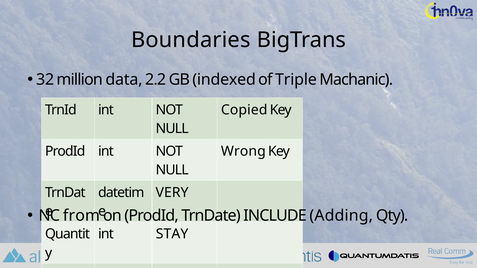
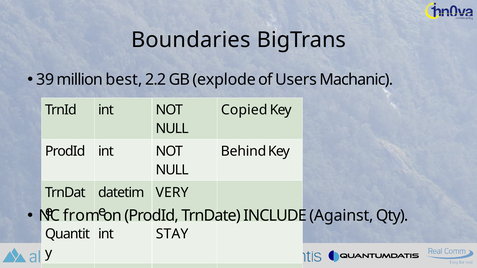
32: 32 -> 39 (45, 80)
data: data -> best (124, 80)
indexed: indexed -> explode (224, 80)
Triple: Triple -> Users (296, 80)
Wrong: Wrong -> Behind (243, 151)
Adding: Adding -> Against (341, 216)
